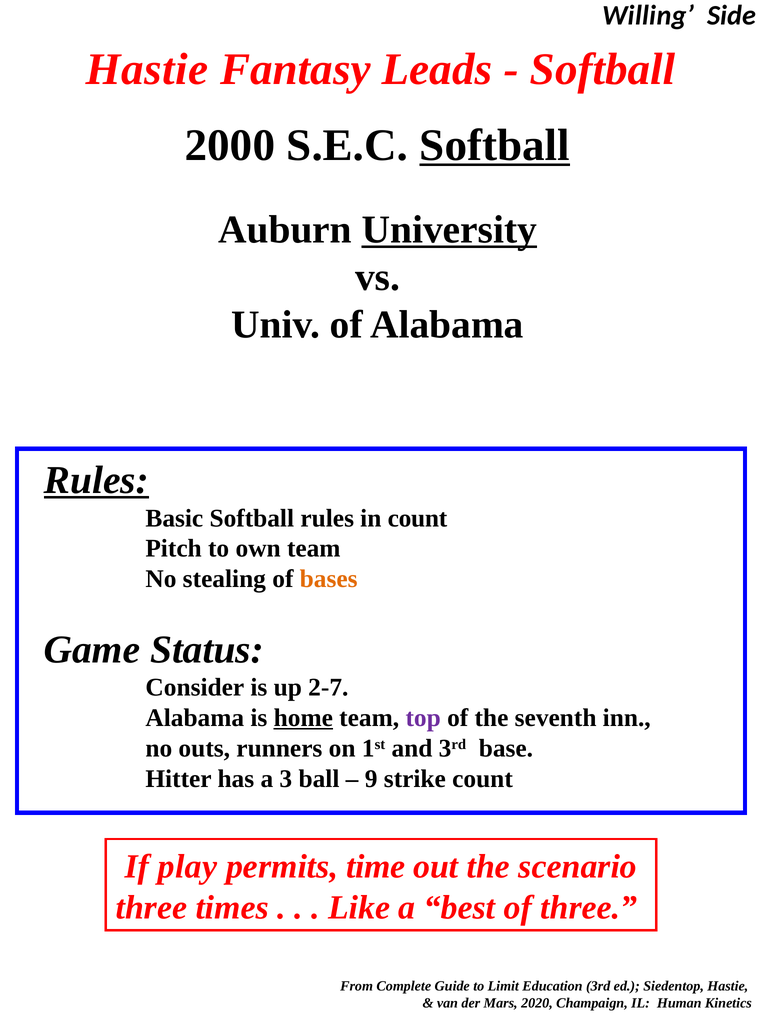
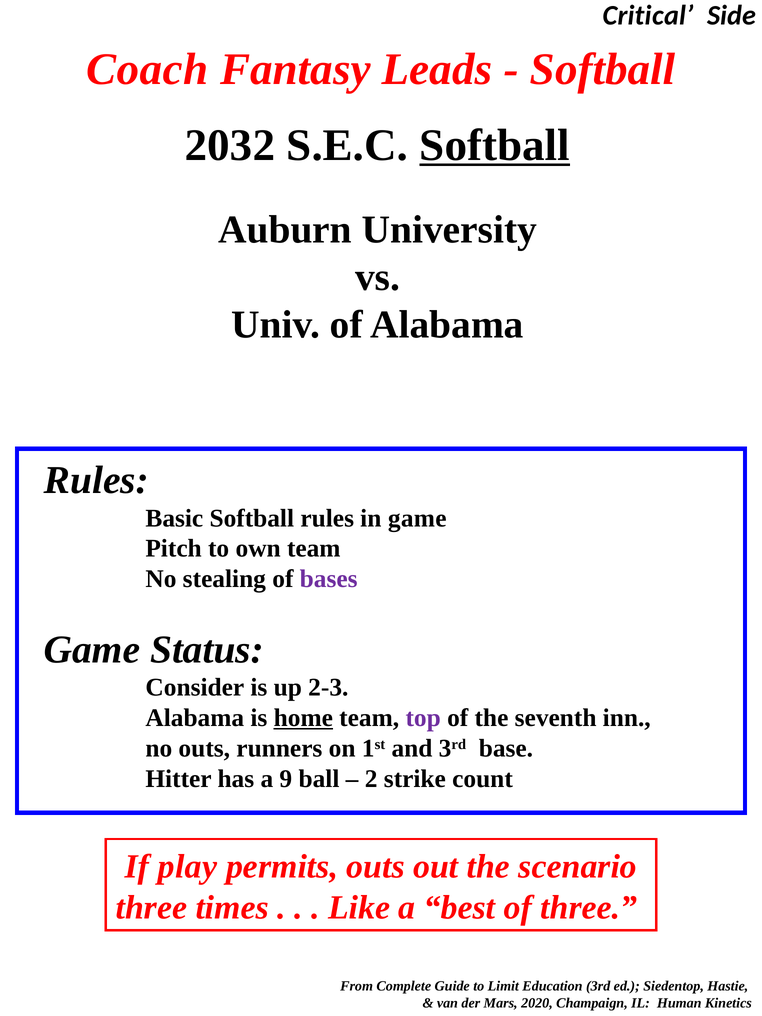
Willing: Willing -> Critical (648, 15)
Hastie: Hastie -> Coach (147, 69)
2000: 2000 -> 2032 (230, 145)
University underline: present -> none (449, 230)
Rules underline: present -> none (96, 480)
in count: count -> game (417, 518)
bases colour: orange -> purple (329, 579)
2-7: 2-7 -> 2-3 (328, 687)
3: 3 -> 9 (286, 779)
9: 9 -> 2 (371, 779)
permits time: time -> outs (376, 867)
